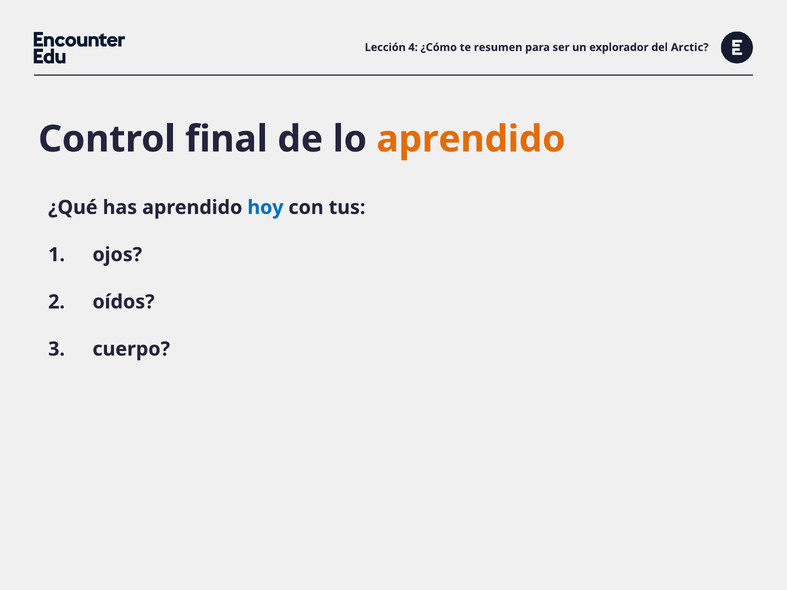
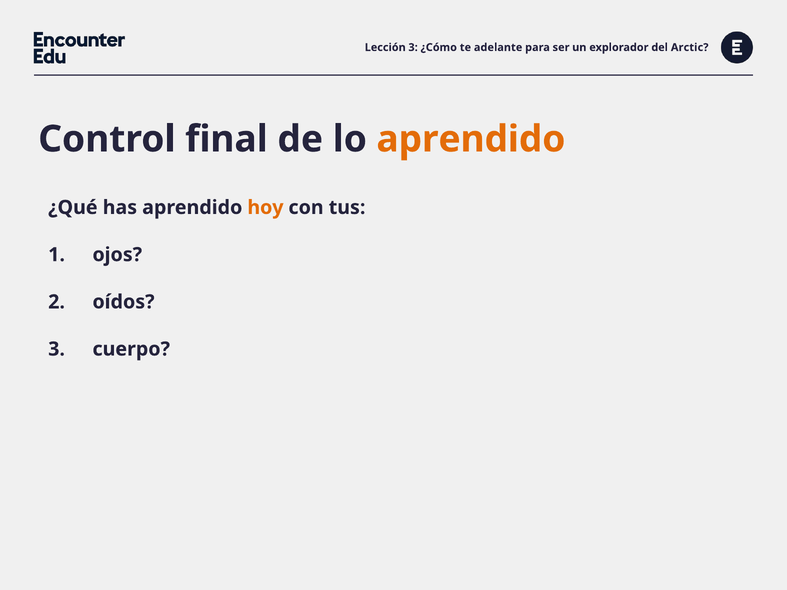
Lección 4: 4 -> 3 (413, 47)
resumen: resumen -> adelante (498, 47)
hoy colour: blue -> orange (265, 208)
